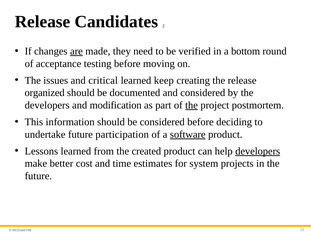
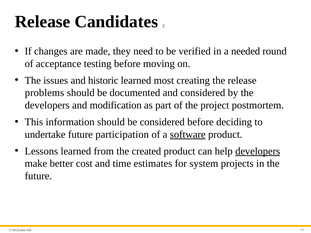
are underline: present -> none (76, 51)
bottom: bottom -> needed (246, 51)
critical: critical -> historic (103, 80)
keep: keep -> most (164, 80)
organized: organized -> problems (44, 93)
the underline: present -> none (192, 105)
